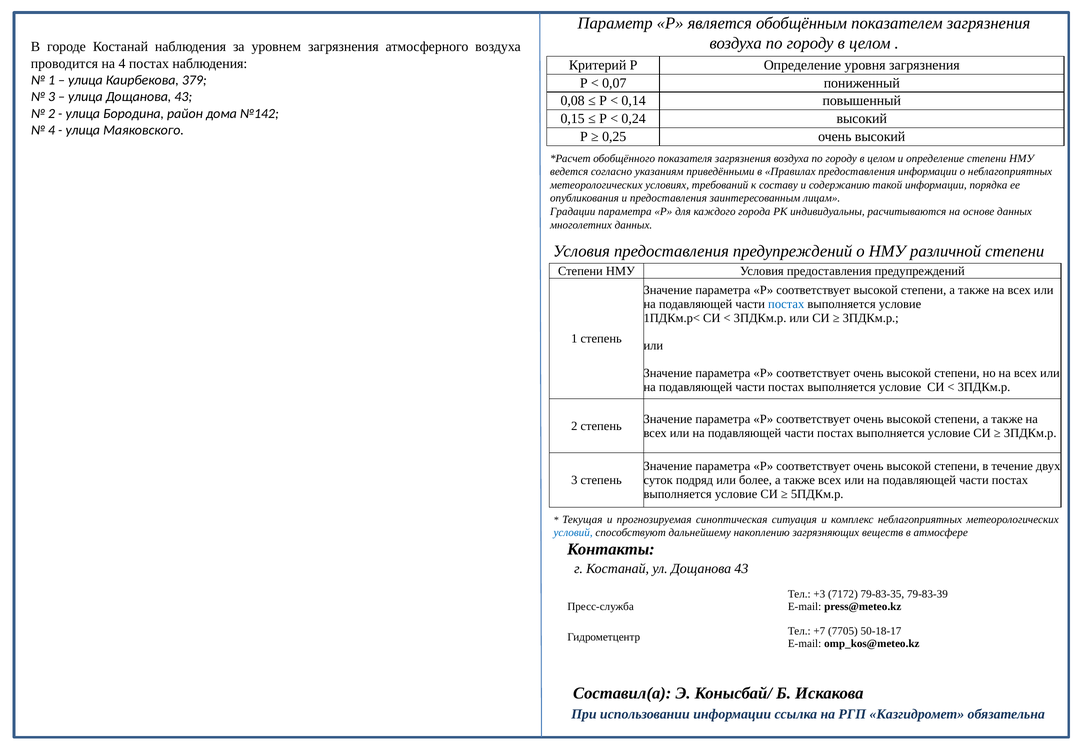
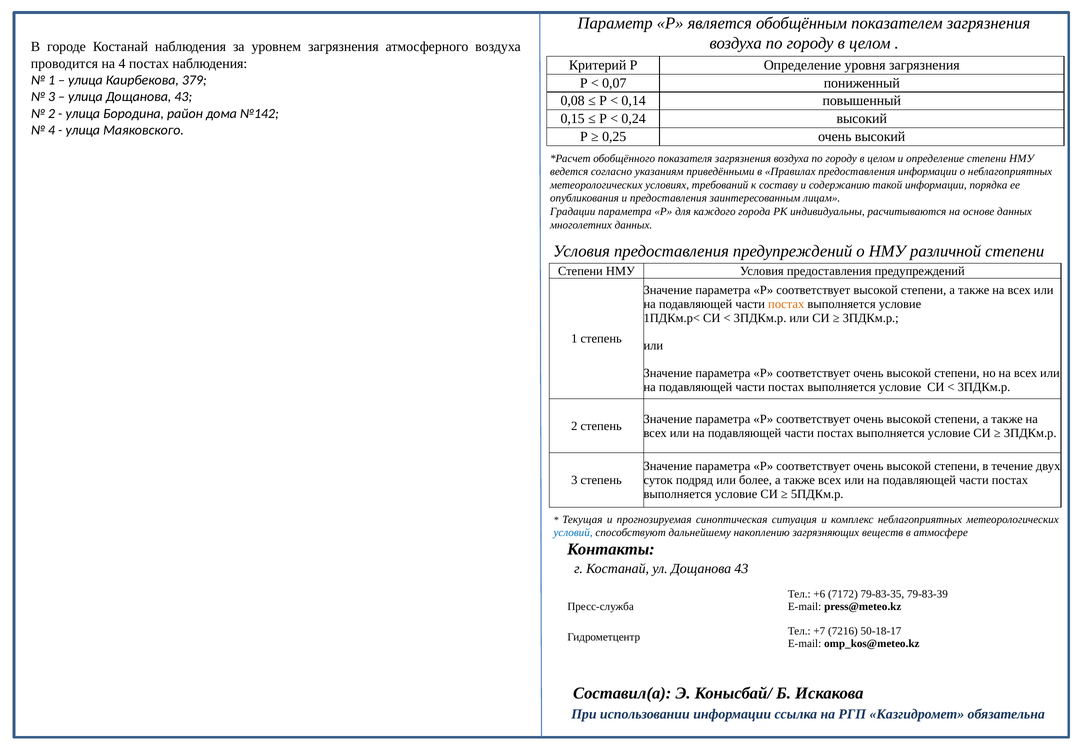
постах colour: blue -> orange (786, 304)
+3: +3 -> +6 (819, 594)
7705: 7705 -> 7216 (843, 631)
